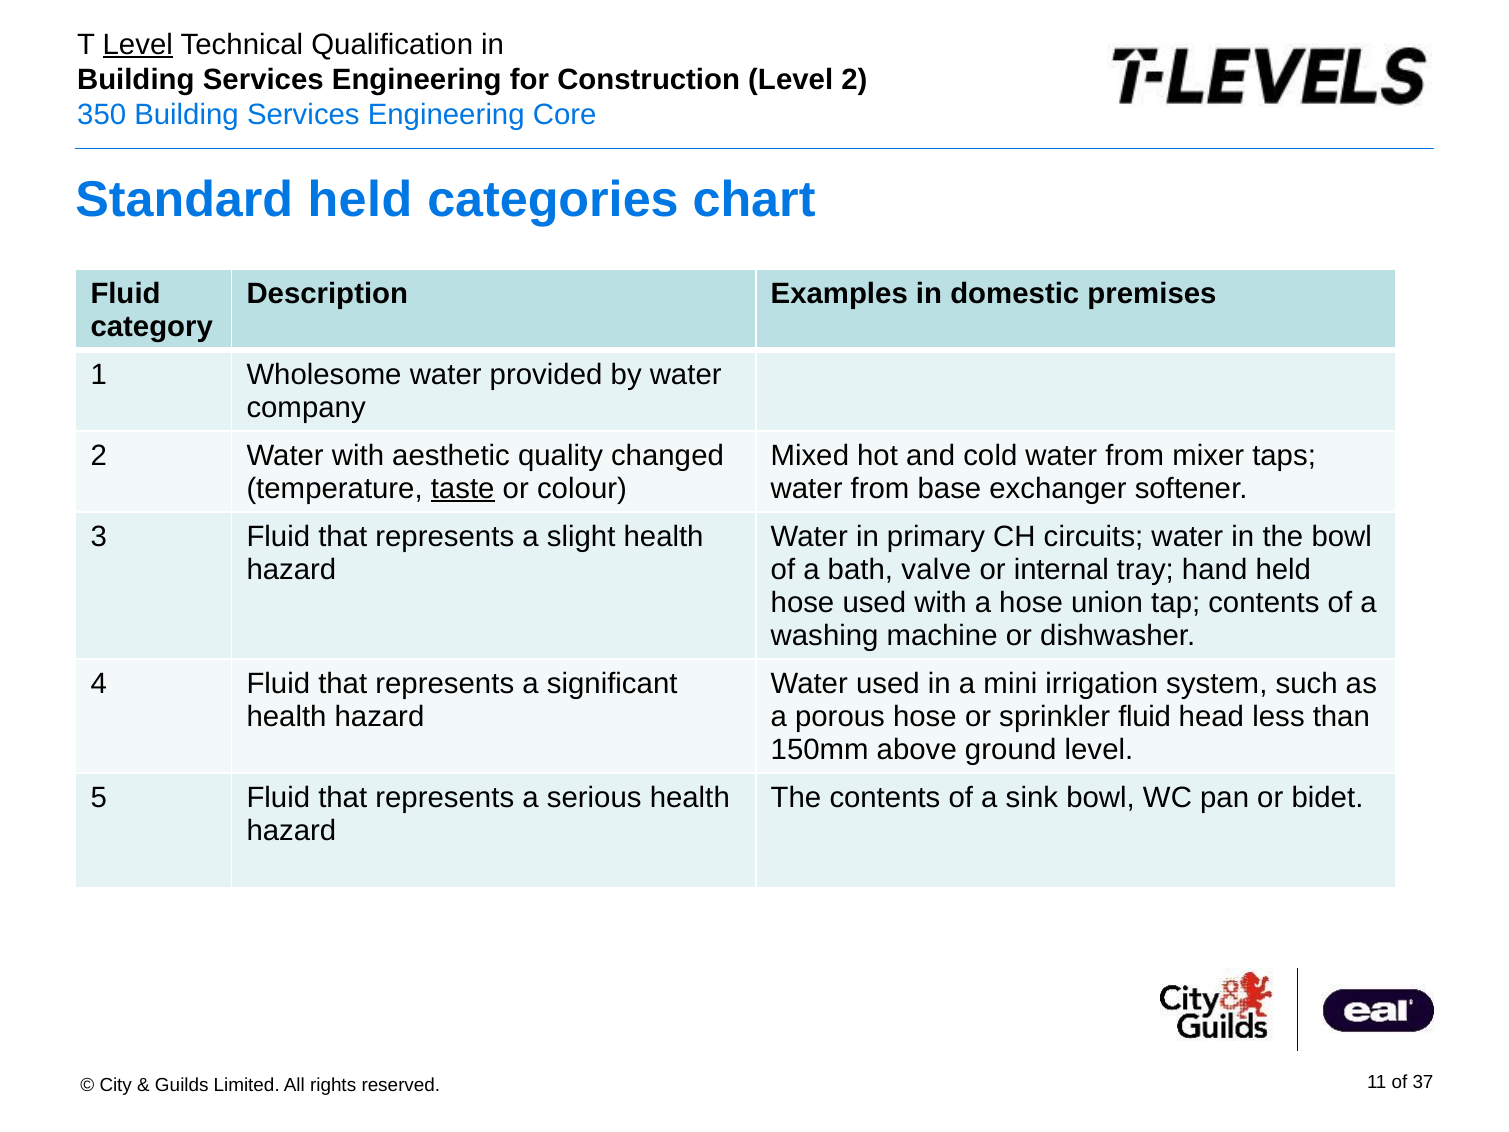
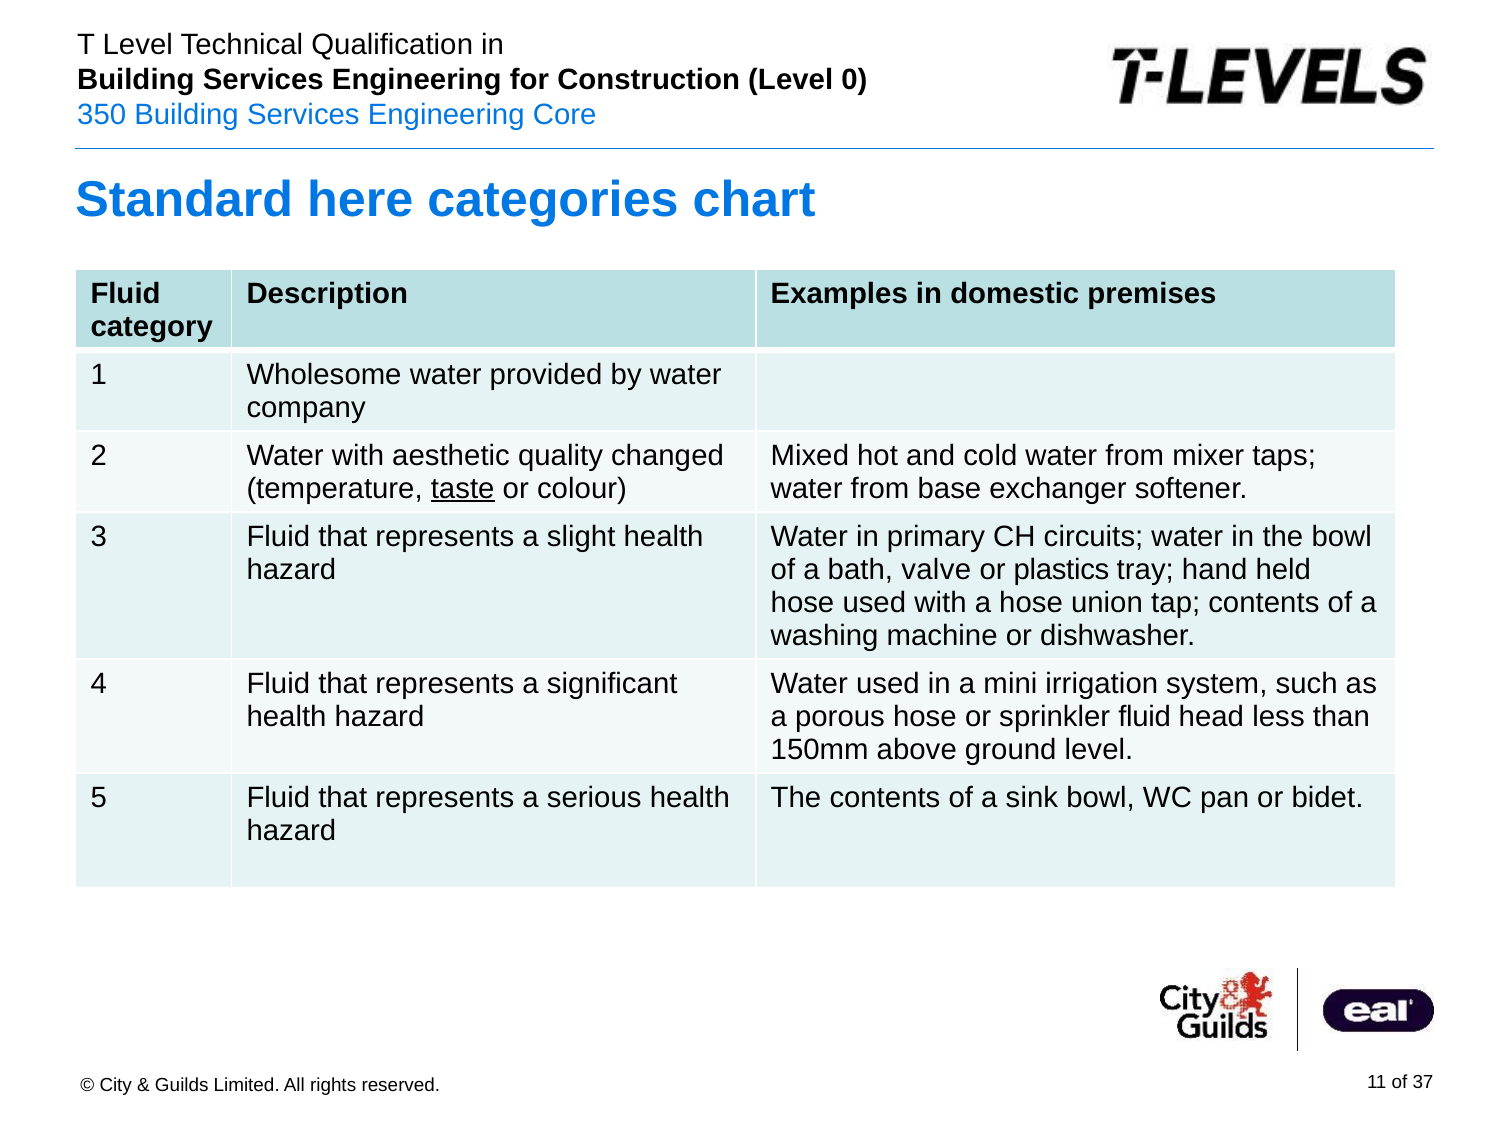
Level underline: present -> none (138, 45)
Level 2: 2 -> 0 (854, 80)
Standard held: held -> here (360, 200)
internal: internal -> plastics (1061, 570)
